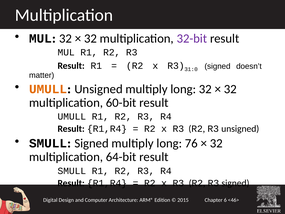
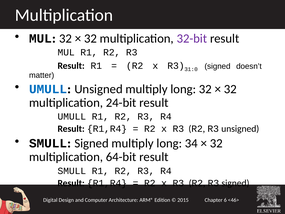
UMULL colour: orange -> blue (48, 89)
60-bit: 60-bit -> 24-bit (121, 103)
76: 76 -> 34 (191, 143)
